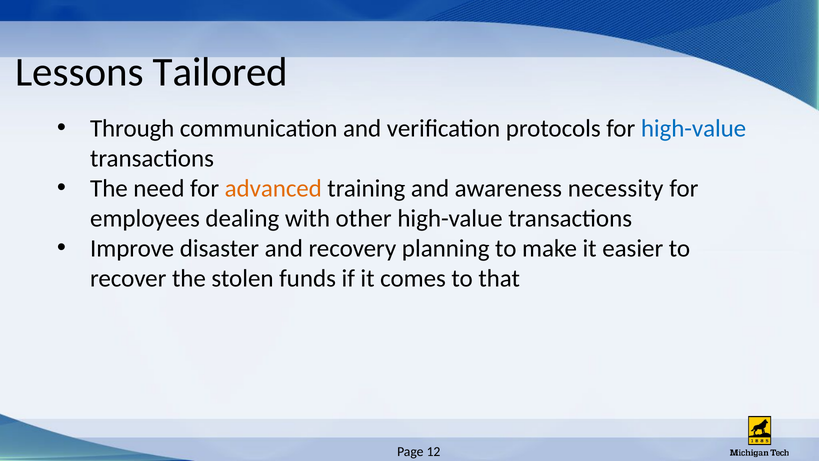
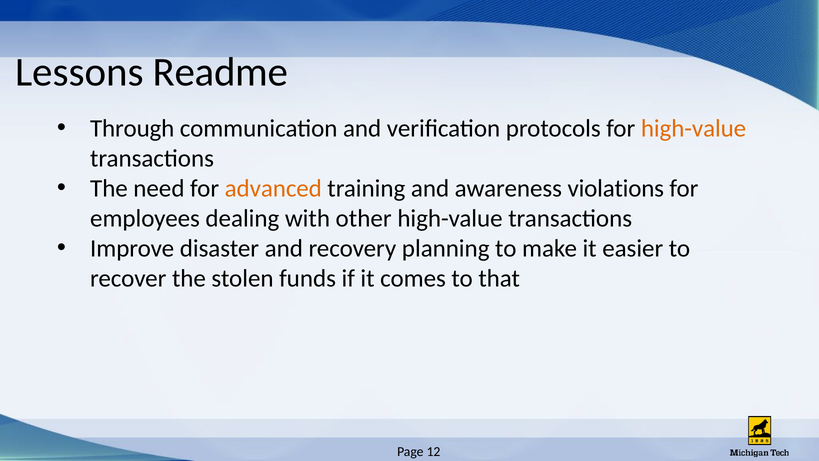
Tailored: Tailored -> Readme (221, 72)
high-value colour: blue -> orange (694, 128)
necessity: necessity -> violations (616, 188)
